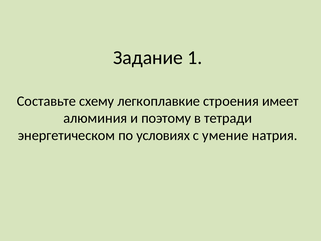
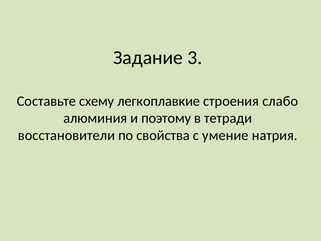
1: 1 -> 3 (195, 58)
имеет: имеет -> слабо (280, 101)
энергетическом: энергетическом -> восстановители (66, 135)
условиях: условиях -> свойства (163, 135)
